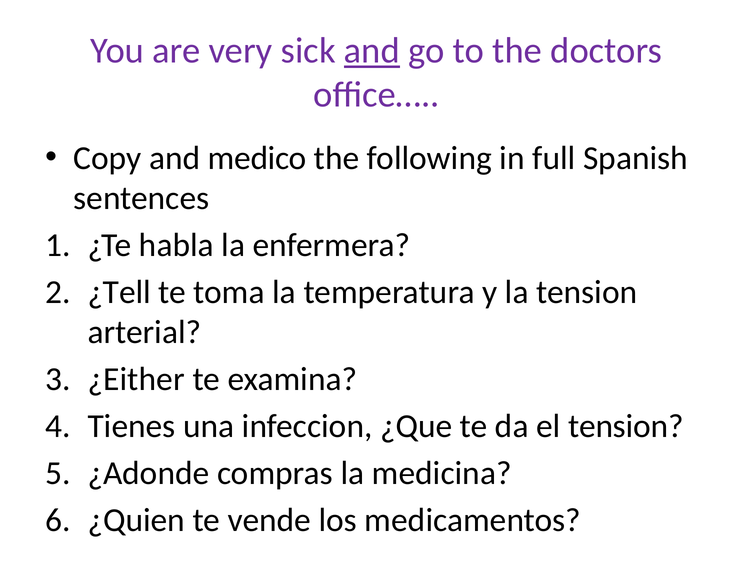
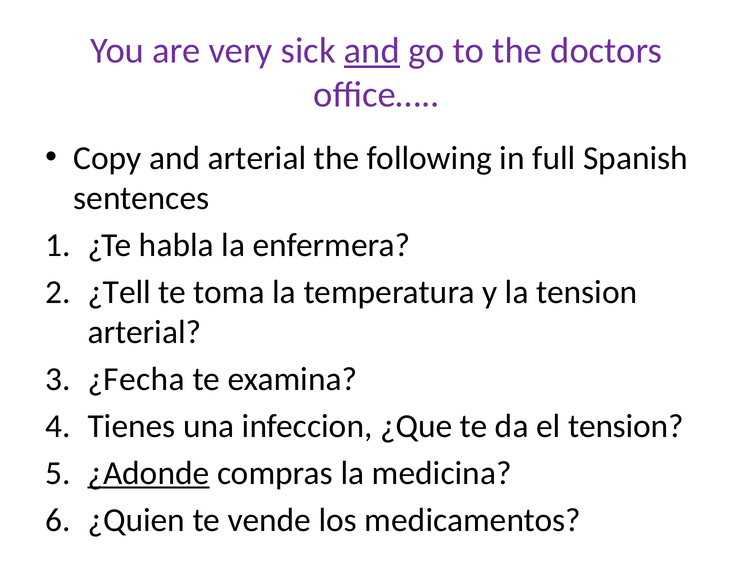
and medico: medico -> arterial (257, 158)
¿Either: ¿Either -> ¿Fecha (136, 379)
¿Adonde underline: none -> present (148, 473)
